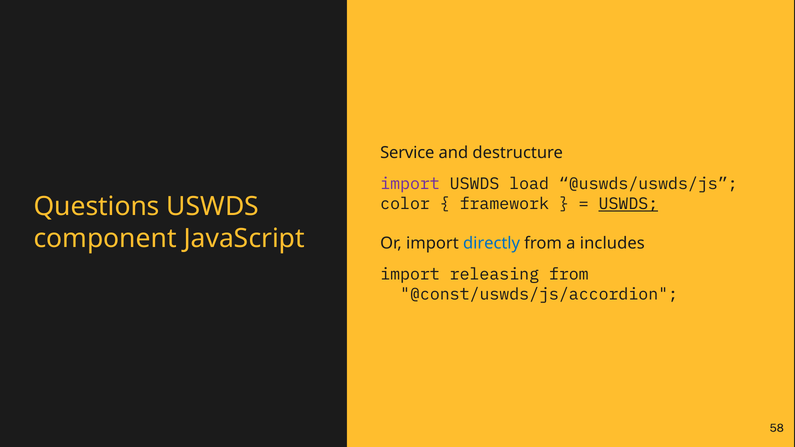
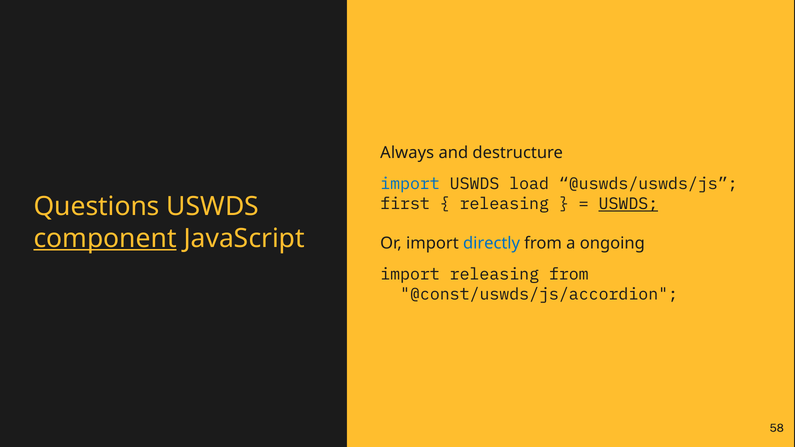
Service: Service -> Always (407, 153)
import colour: purple -> blue (410, 184)
color: color -> first (405, 204)
framework: framework -> releasing (504, 204)
component underline: none -> present (105, 238)
includes: includes -> ongoing (612, 244)
